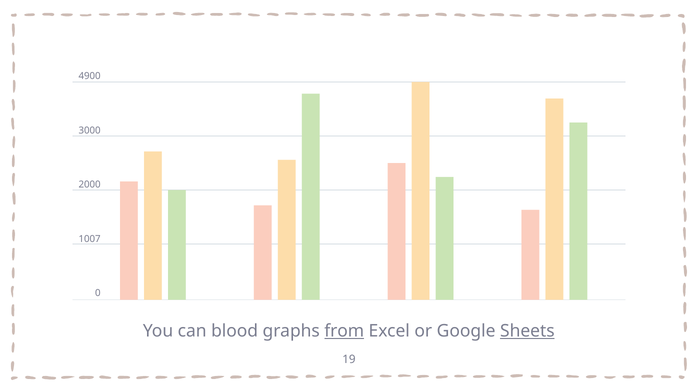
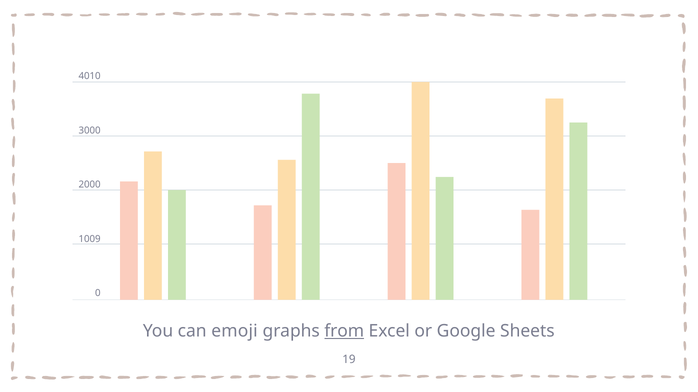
4900: 4900 -> 4010 (90, 76)
1007: 1007 -> 1009 (90, 239)
blood: blood -> emoji (235, 332)
Sheets underline: present -> none (527, 332)
